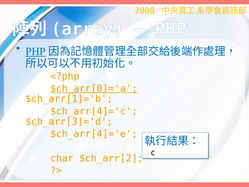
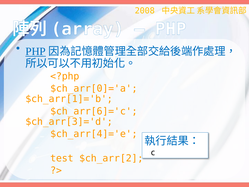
$ch_arr[0]='a underline: present -> none (94, 88)
$ch_arr[4]='c: $ch_arr[4]='c -> $ch_arr[6]='c (94, 111)
char: char -> test (62, 158)
